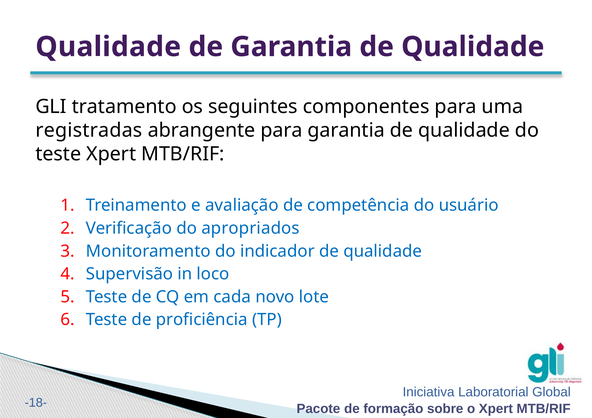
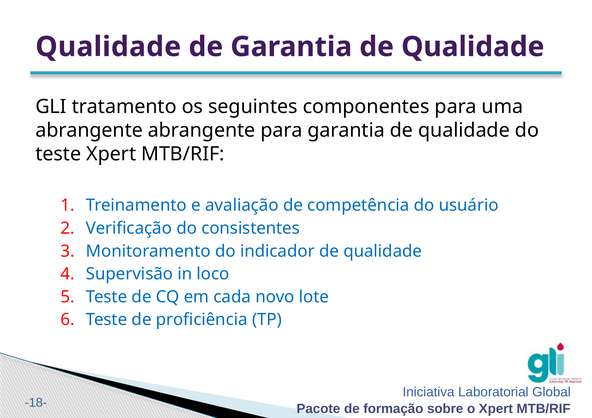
registradas: registradas -> abrangente (89, 130)
apropriados: apropriados -> consistentes (251, 228)
